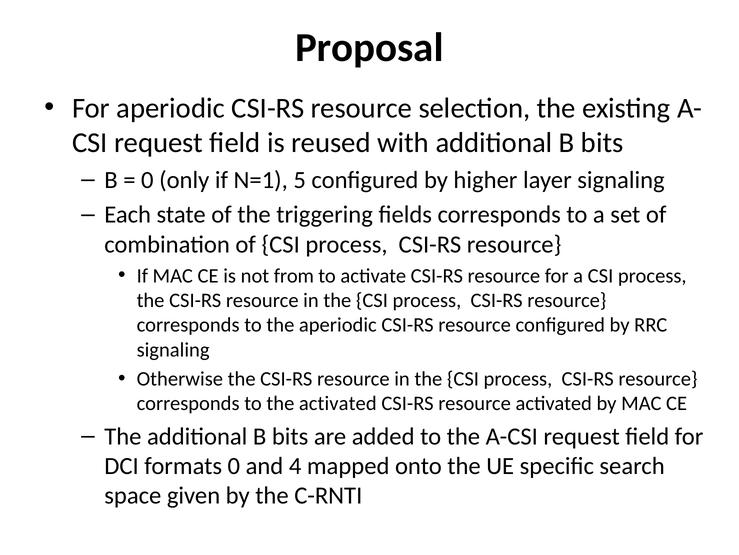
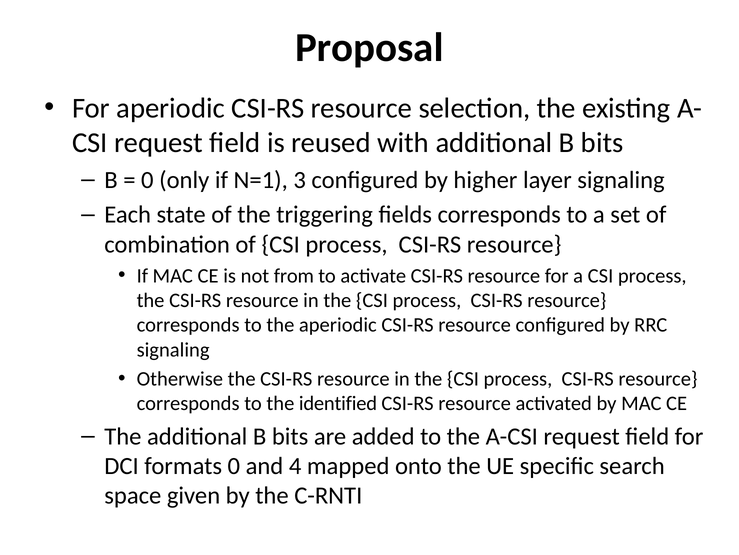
5: 5 -> 3 (300, 180)
the activated: activated -> identified (338, 403)
